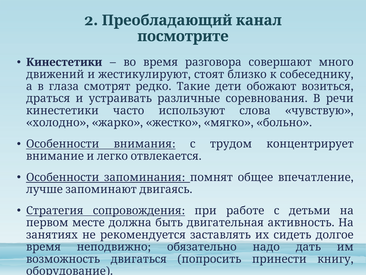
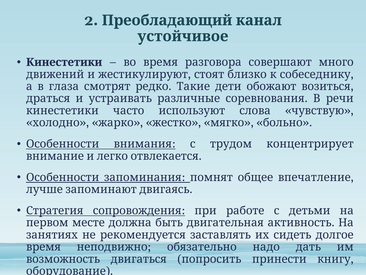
посмотрите: посмотрите -> устойчивое (183, 36)
